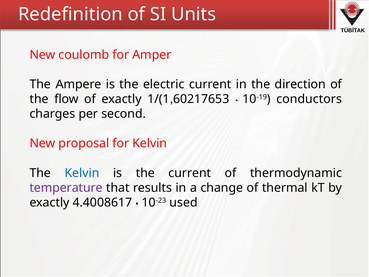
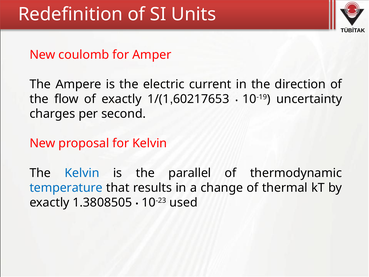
conductors: conductors -> uncertainty (309, 99)
the current: current -> parallel (190, 173)
temperature colour: purple -> blue (66, 188)
4.4008617: 4.4008617 -> 1.3808505 (102, 202)
